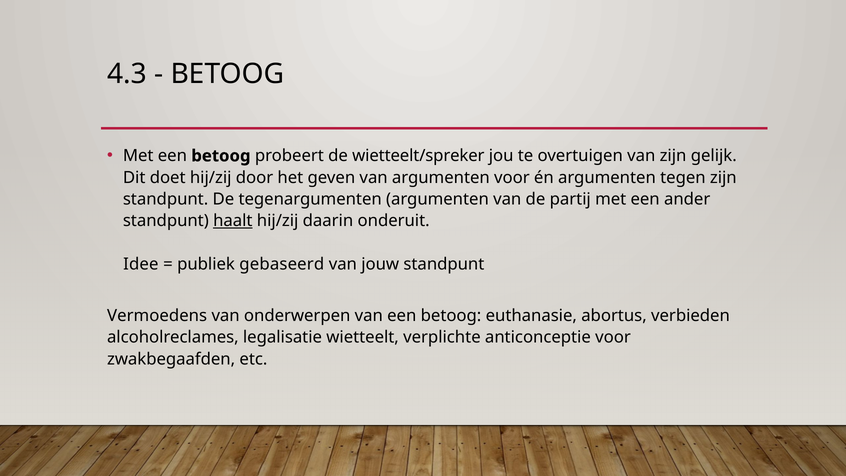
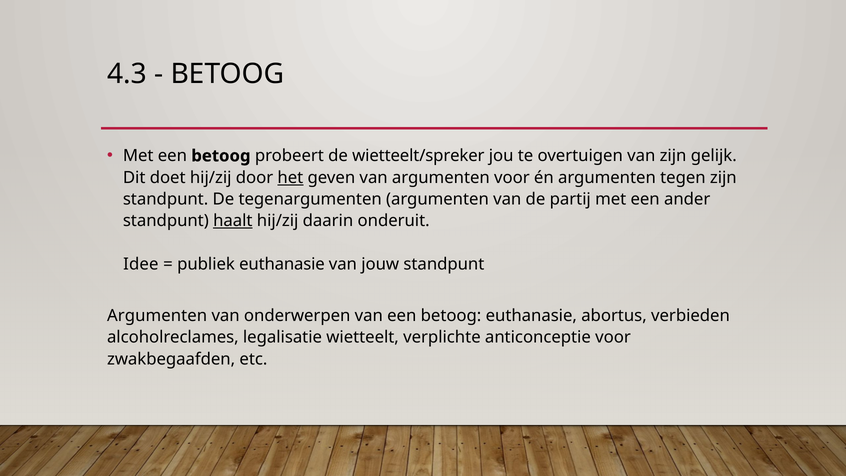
het underline: none -> present (290, 178)
publiek gebaseerd: gebaseerd -> euthanasie (282, 264)
Vermoedens: Vermoedens -> Argumenten (157, 316)
